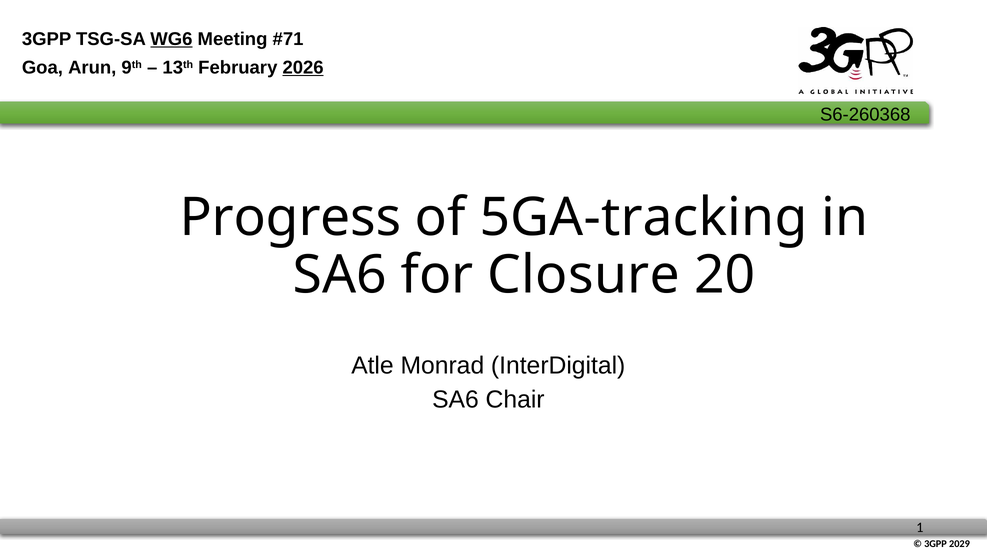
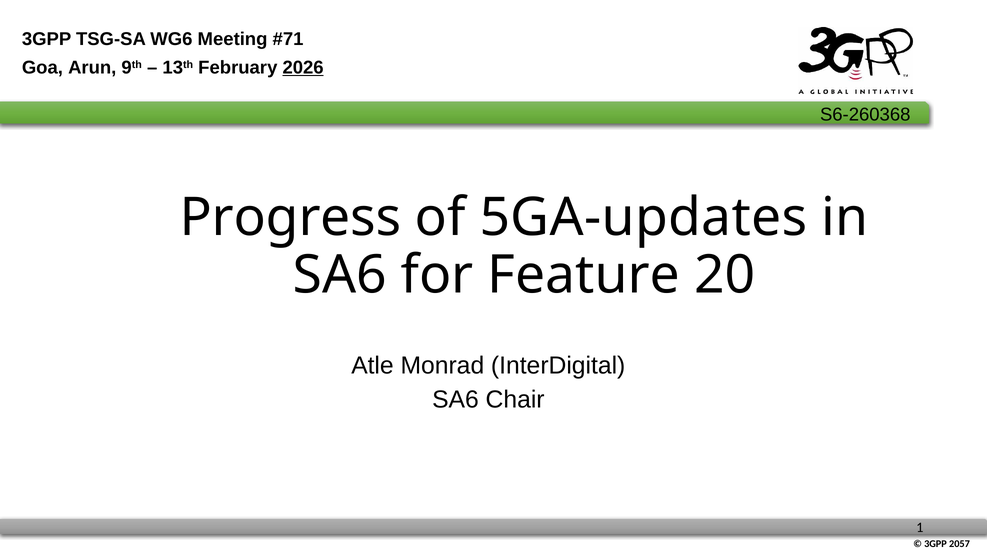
WG6 underline: present -> none (171, 39)
5GA-tracking: 5GA-tracking -> 5GA-updates (643, 218)
Closure: Closure -> Feature (584, 275)
2029: 2029 -> 2057 (960, 544)
